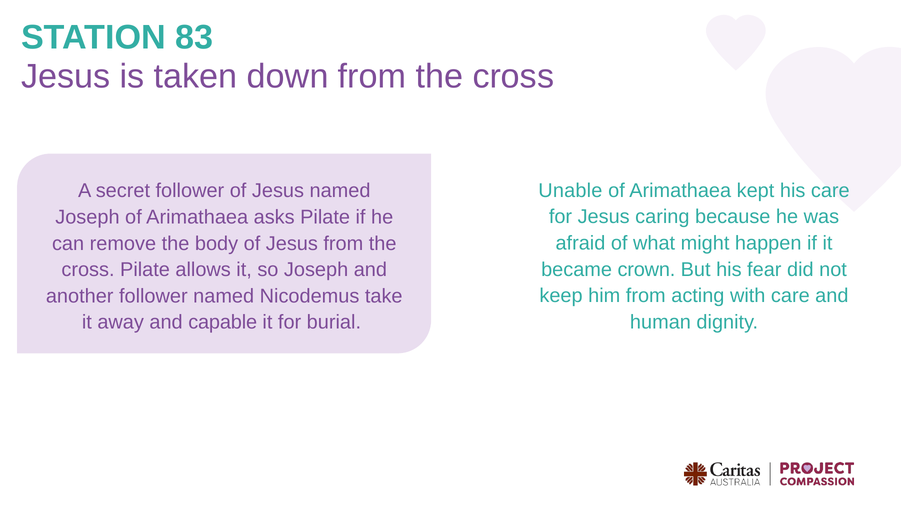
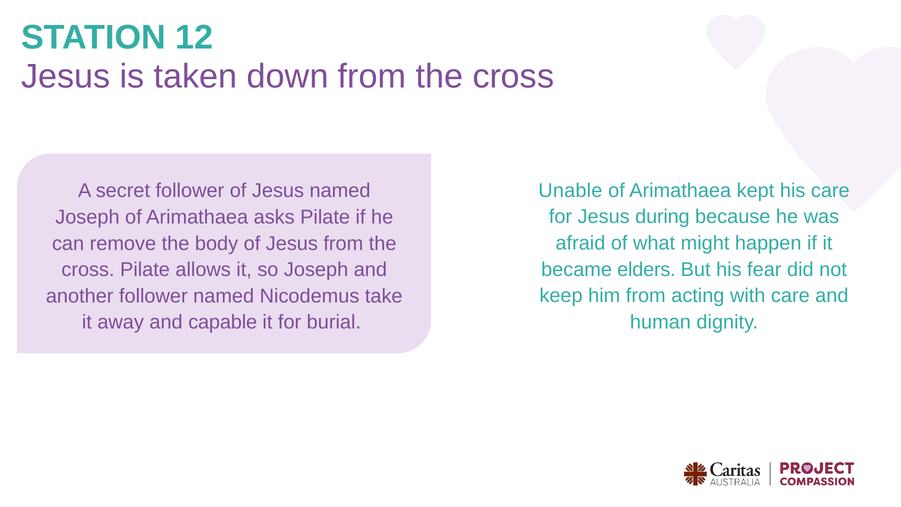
83: 83 -> 12 (194, 37)
caring: caring -> during (662, 217)
crown: crown -> elders (646, 269)
